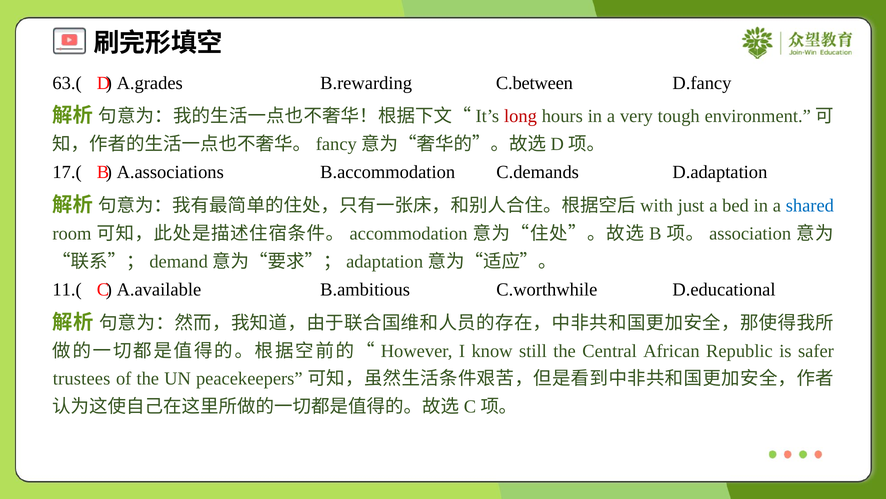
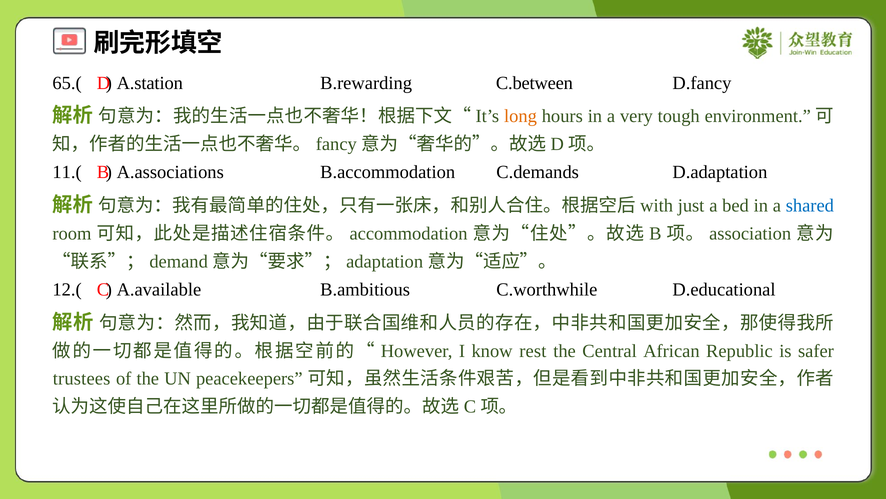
63.(: 63.( -> 65.( (67, 83)
A.grades: A.grades -> A.station (150, 83)
long colour: red -> orange (521, 116)
17.(: 17.( -> 11.( (67, 172)
11.(: 11.( -> 12.( (67, 289)
still: still -> rest (533, 351)
